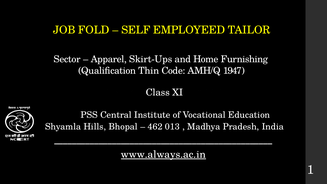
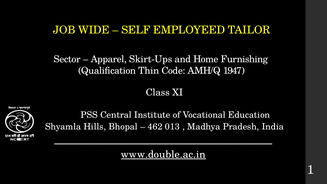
FOLD: FOLD -> WIDE (94, 30)
www.always.ac.in: www.always.ac.in -> www.double.ac.in (163, 154)
